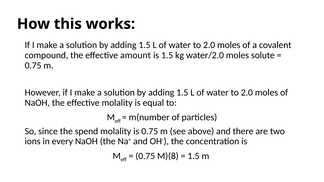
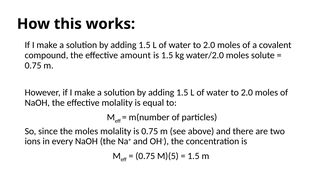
the spend: spend -> moles (86, 131)
M)(8: M)(8 -> M)(5 (168, 156)
